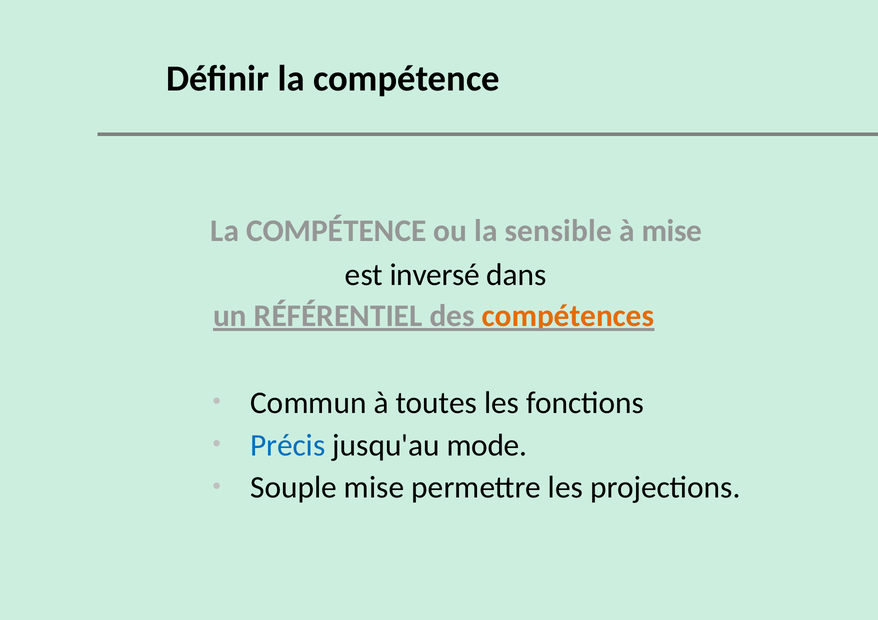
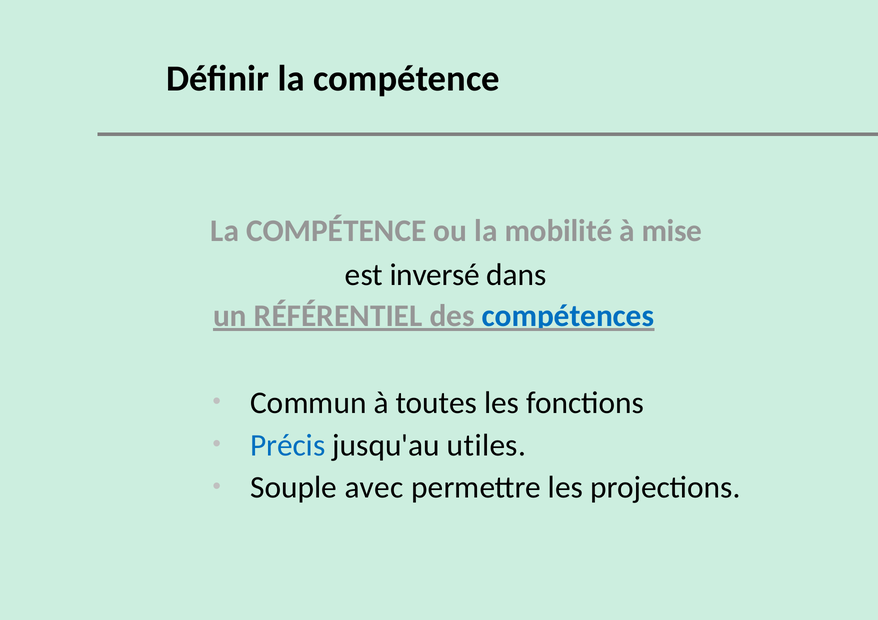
sensible: sensible -> mobilité (559, 231)
compétences colour: orange -> blue (568, 316)
mode: mode -> utiles (486, 445)
Souple mise: mise -> avec (374, 488)
